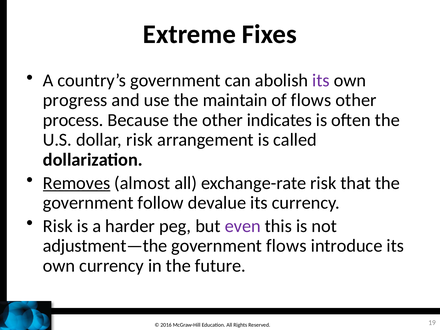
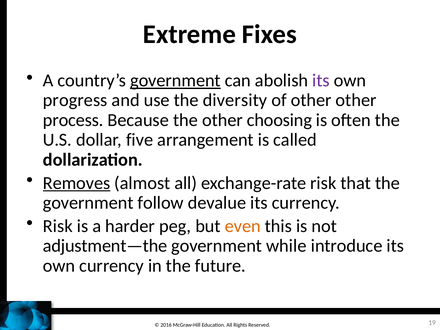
government underline: none -> present (175, 80)
maintain: maintain -> diversity (235, 100)
of flows: flows -> other (311, 100)
indicates: indicates -> choosing (279, 120)
dollar risk: risk -> five (140, 140)
even colour: purple -> orange (243, 226)
government flows: flows -> while (286, 246)
